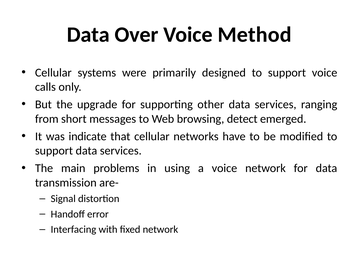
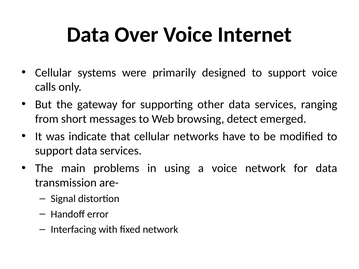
Method: Method -> Internet (255, 35)
upgrade: upgrade -> gateway (97, 105)
